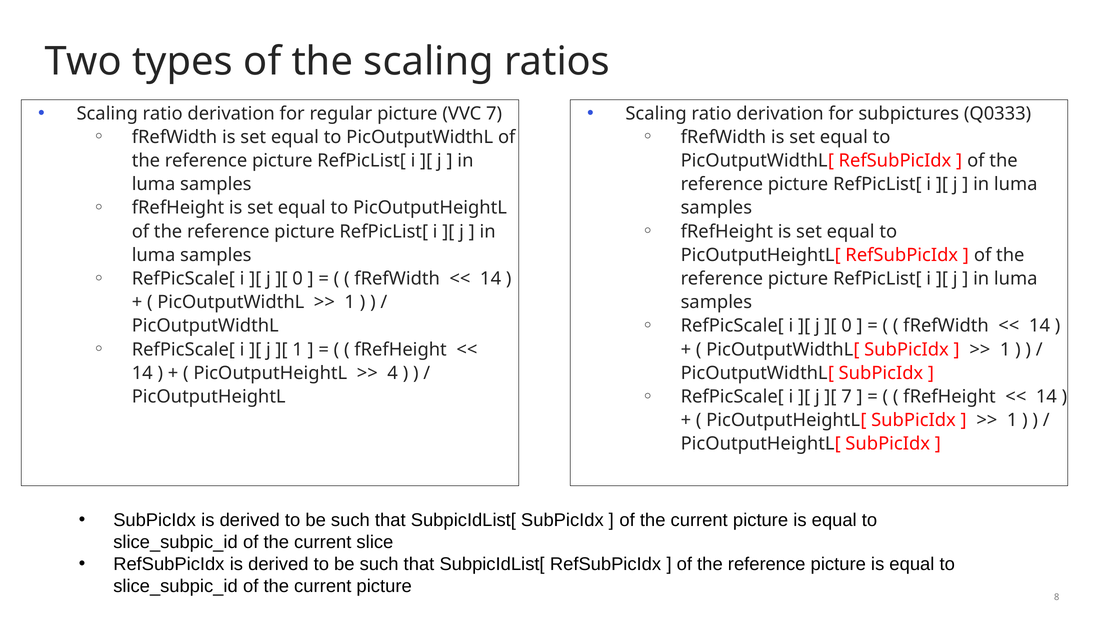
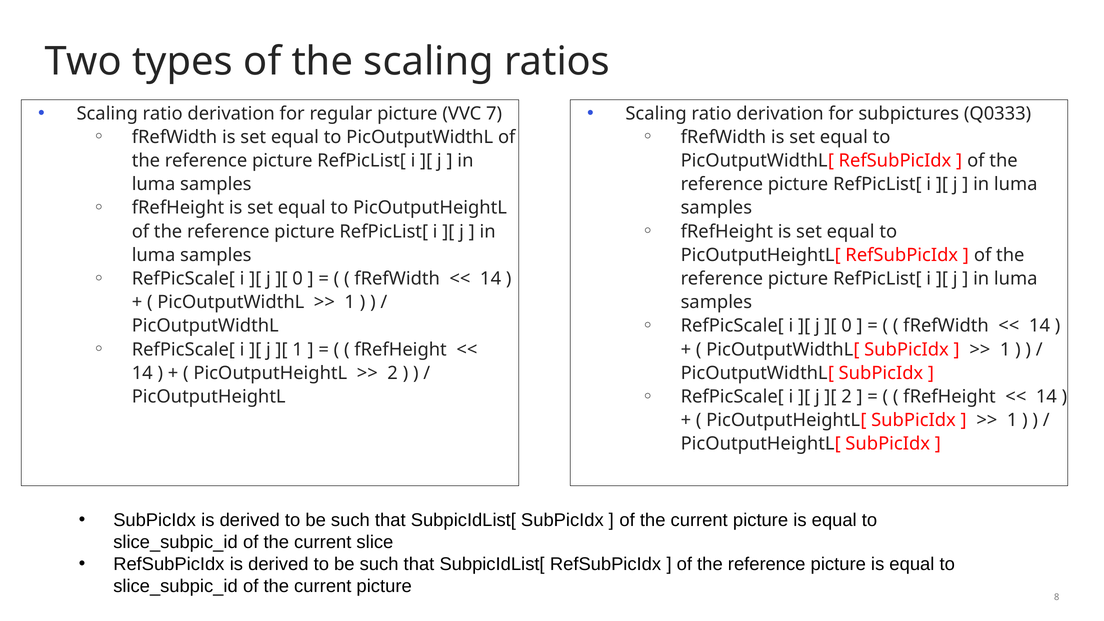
4: 4 -> 2 (393, 373)
7: 7 -> 2 (847, 397)
